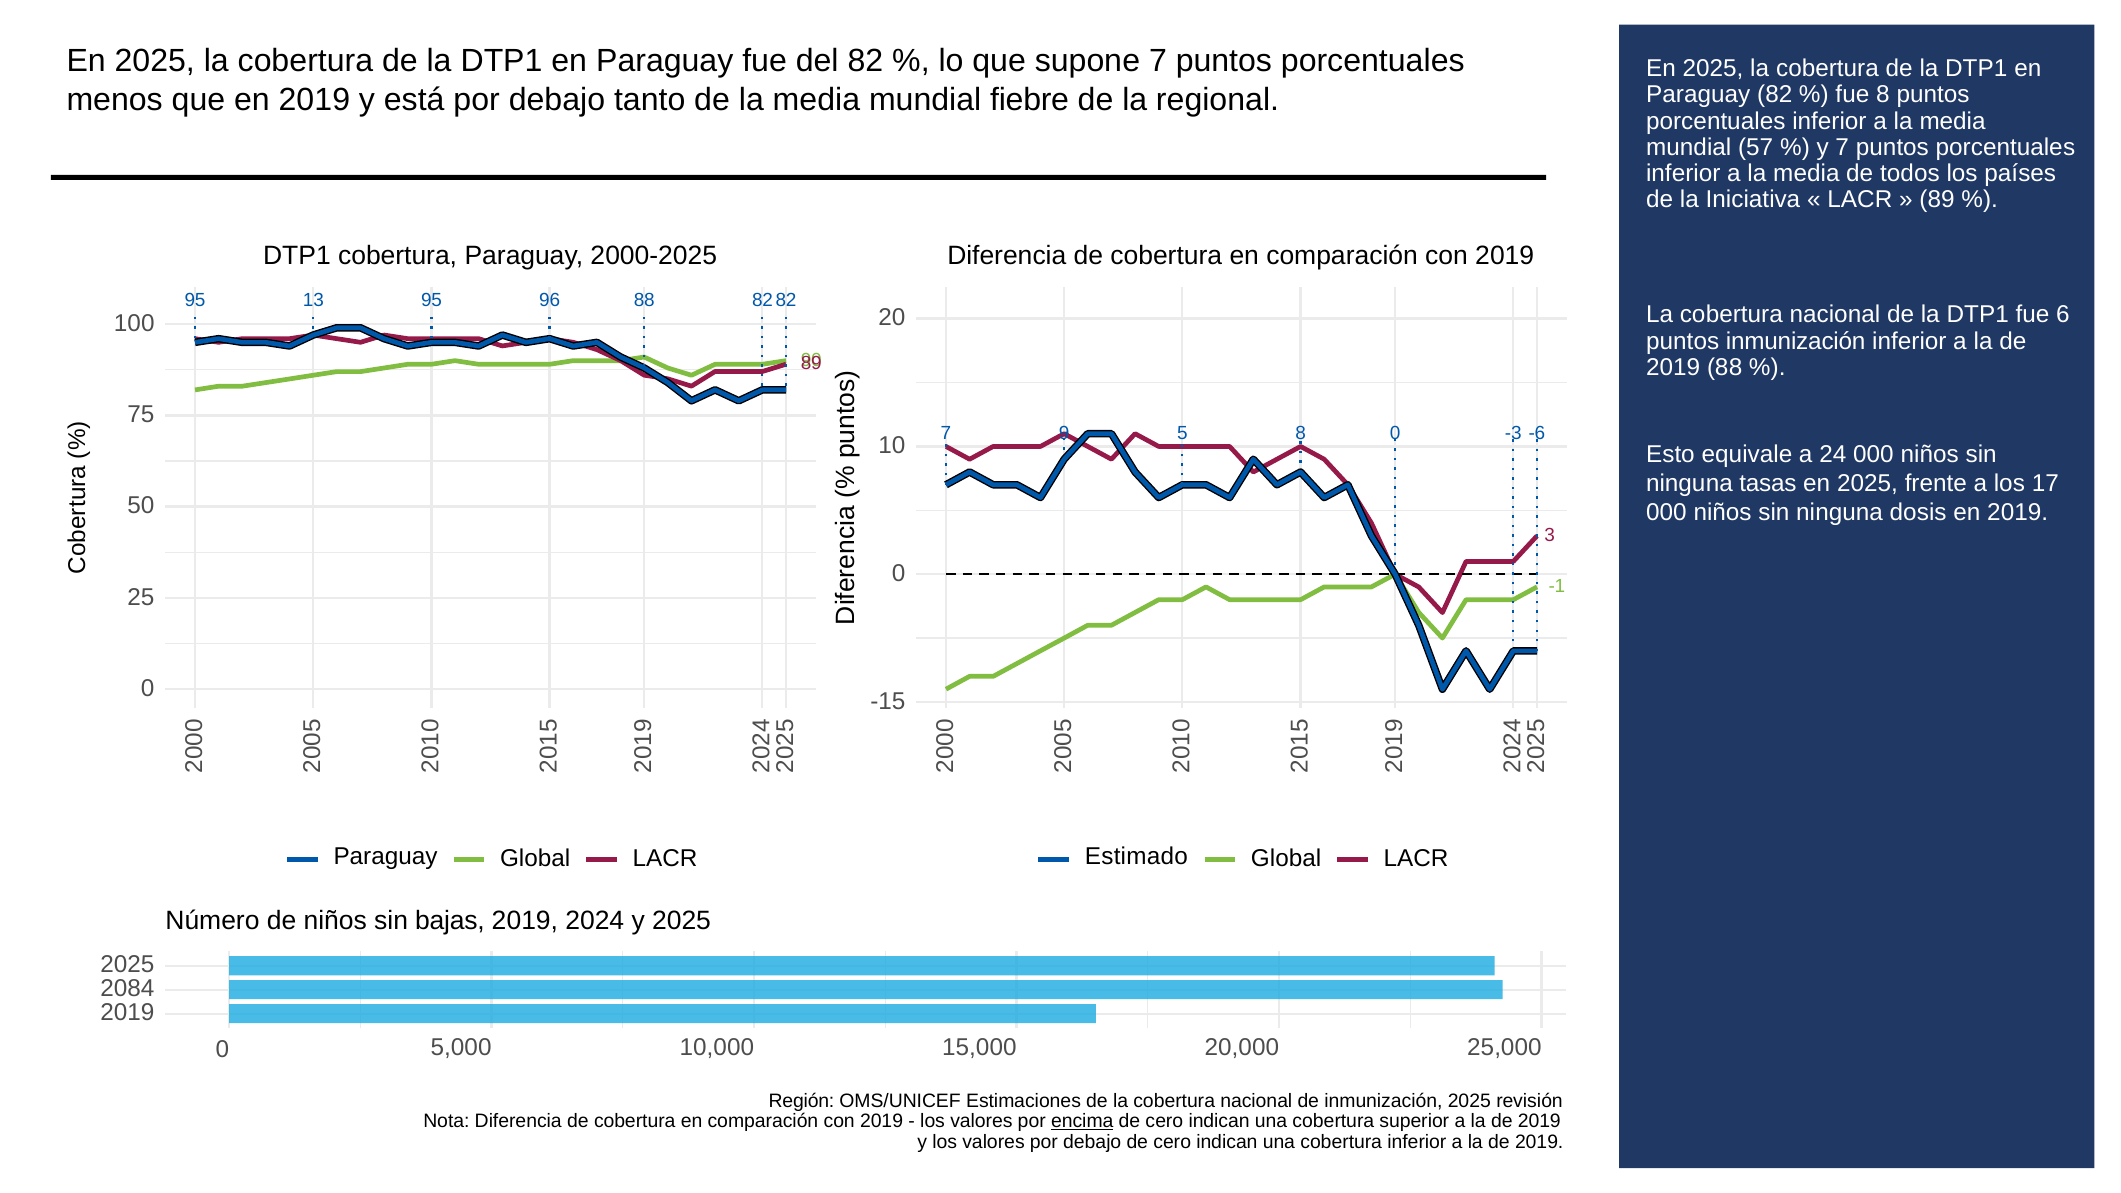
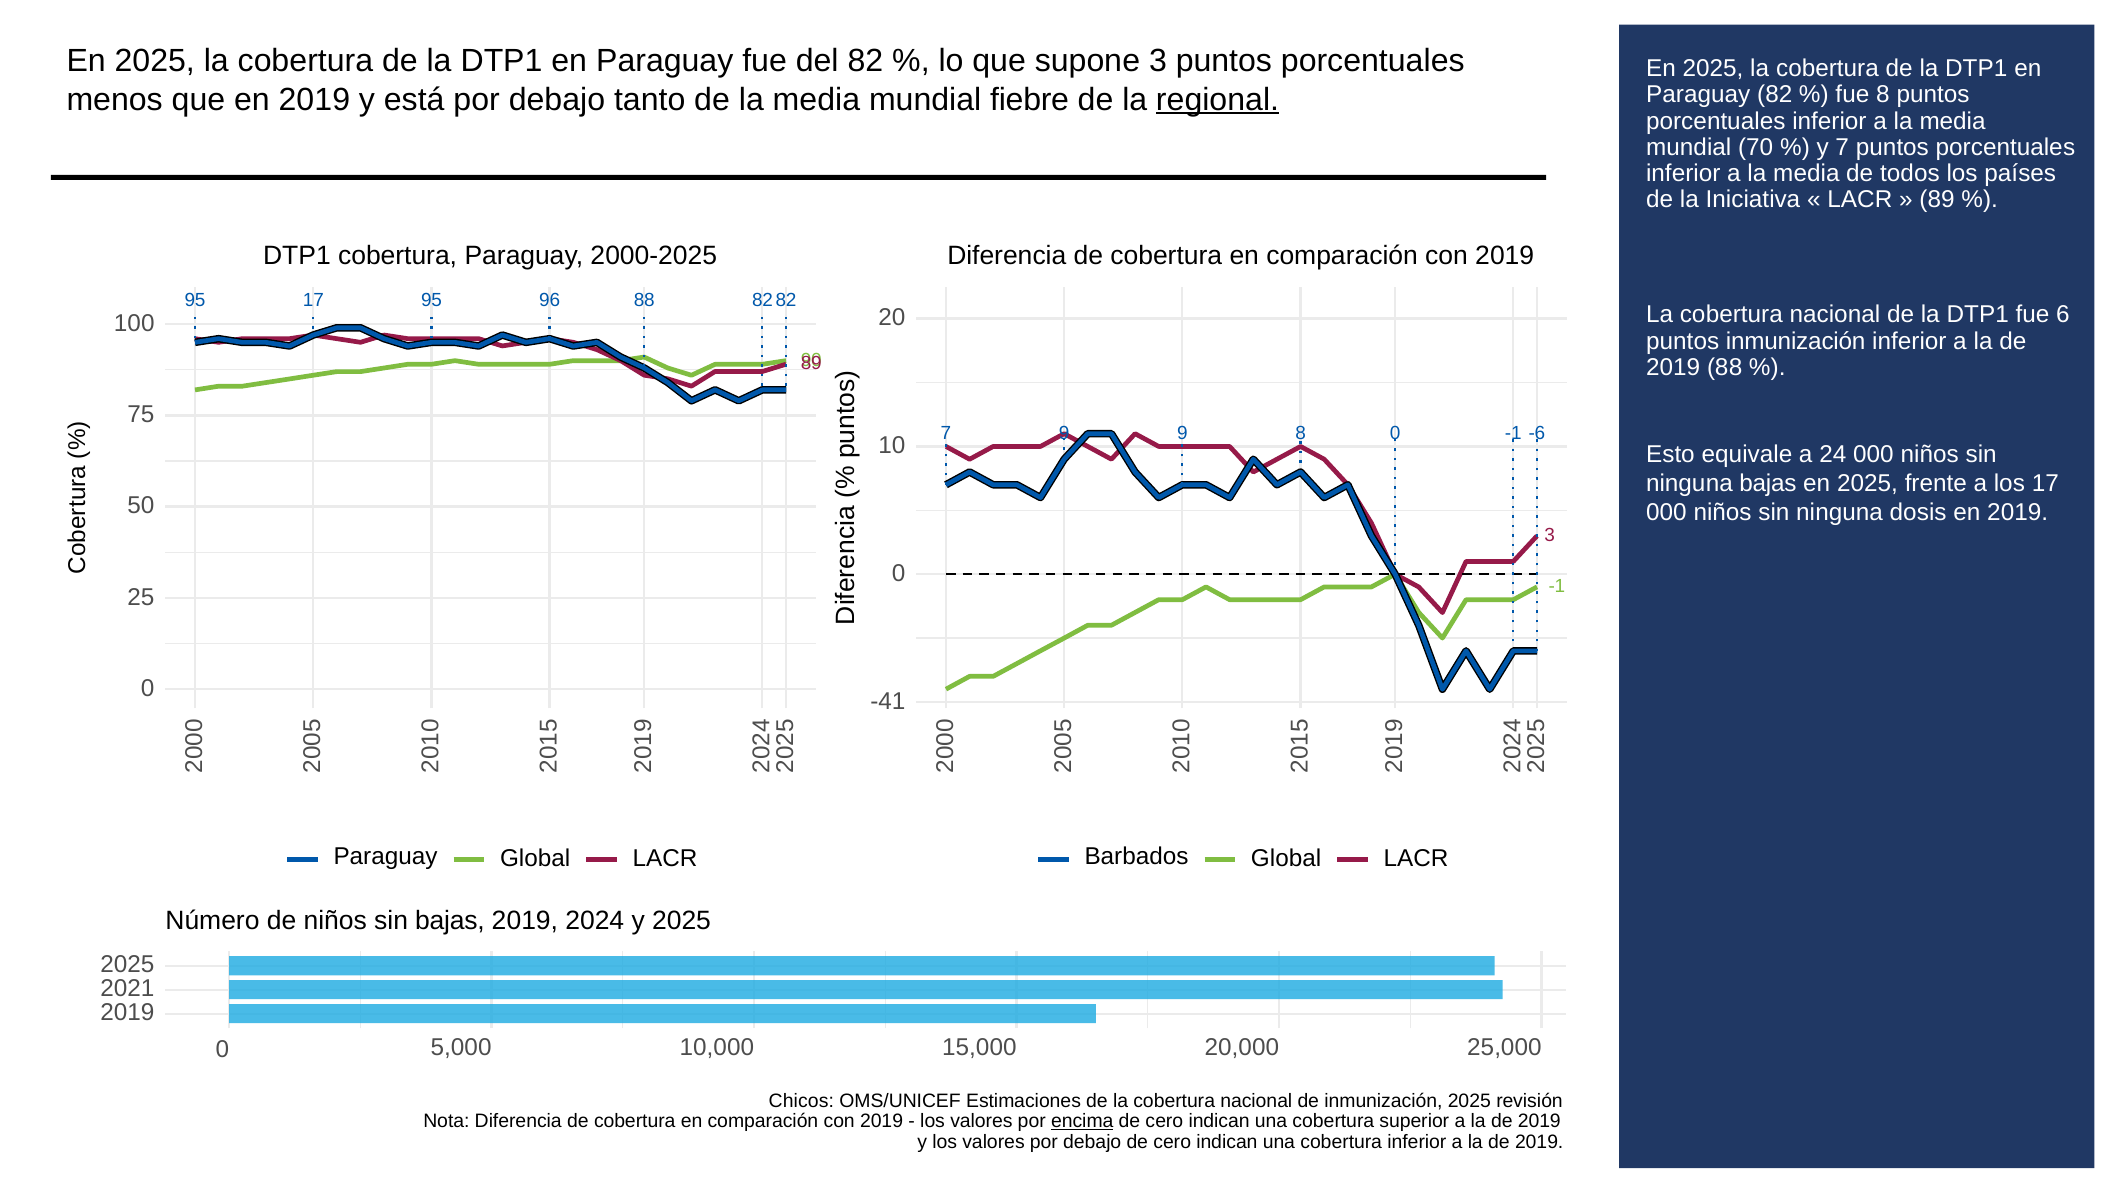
supone 7: 7 -> 3 (1158, 61)
regional underline: none -> present (1218, 100)
57: 57 -> 70 (1756, 147)
95 13: 13 -> 17 (313, 300)
9 5: 5 -> 9 (1182, 433)
0 -3: -3 -> -1 (1513, 433)
ninguna tasas: tasas -> bajas (1768, 484)
-15: -15 -> -41 (888, 701)
Estimado: Estimado -> Barbados (1137, 856)
2084: 2084 -> 2021 (127, 989)
Región: Región -> Chicos (801, 1101)
